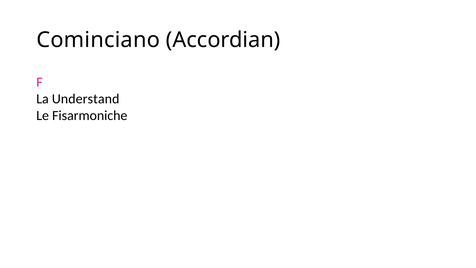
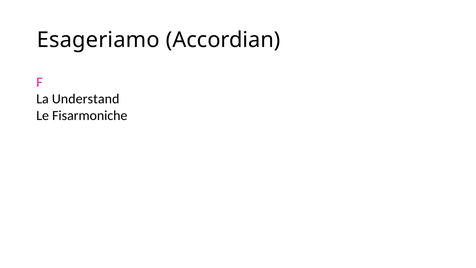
Cominciano: Cominciano -> Esageriamo (98, 40)
